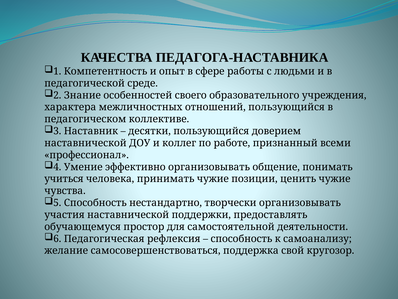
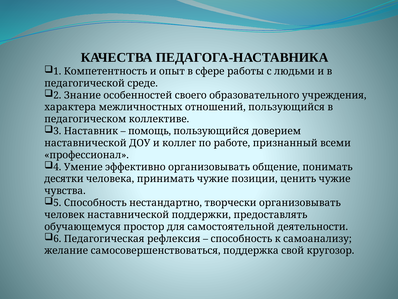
десятки: десятки -> помощь (150, 131)
учиться: учиться -> десятки (64, 179)
участия: участия -> человек (64, 214)
